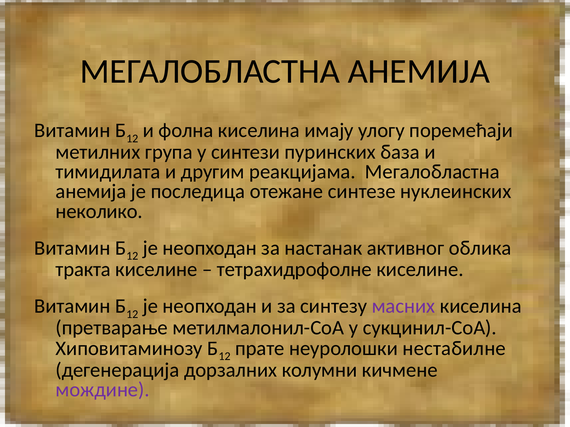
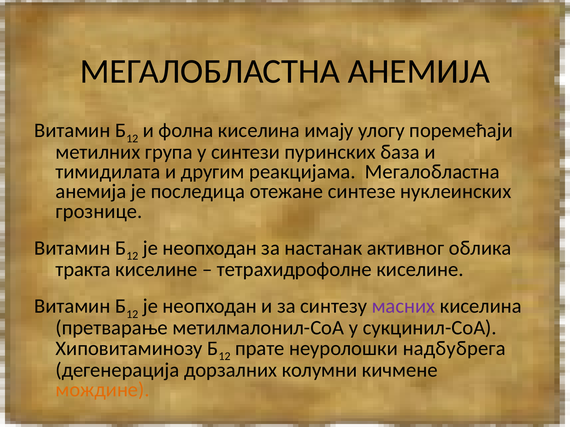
неколико: неколико -> грознице (99, 211)
нестабилне: нестабилне -> надбубрега (454, 349)
мождине colour: purple -> orange (103, 390)
